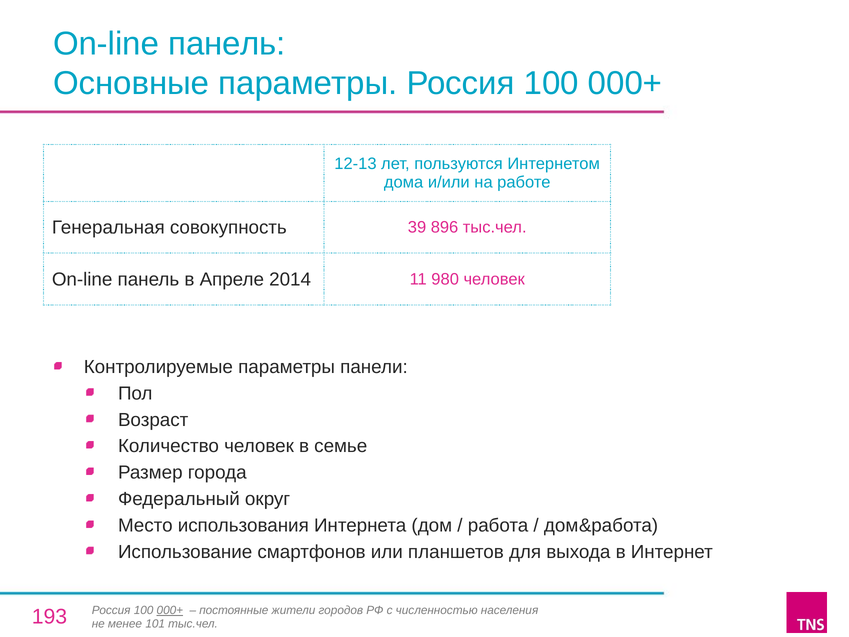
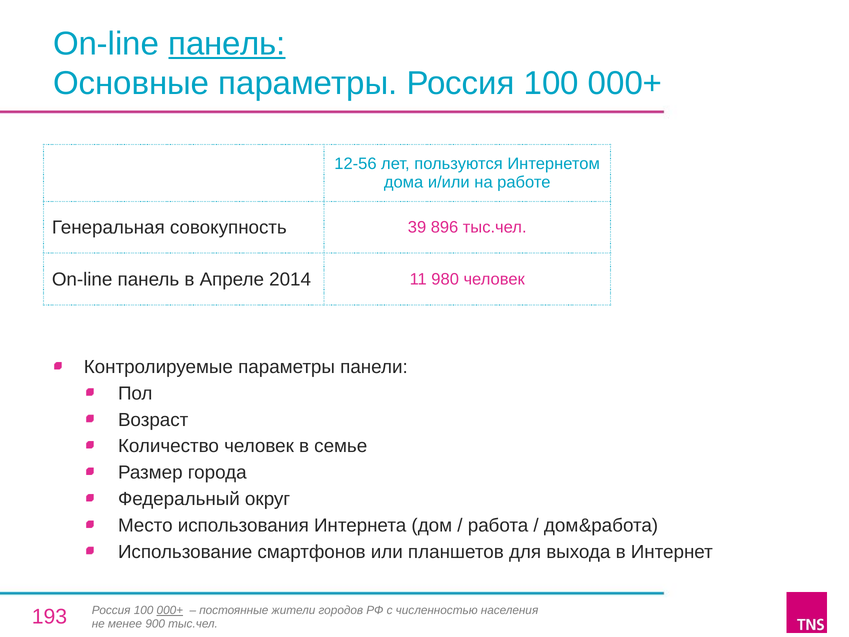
панель underline: none -> present (227, 44)
12-13: 12-13 -> 12-56 (355, 164)
101: 101 -> 900 (155, 624)
